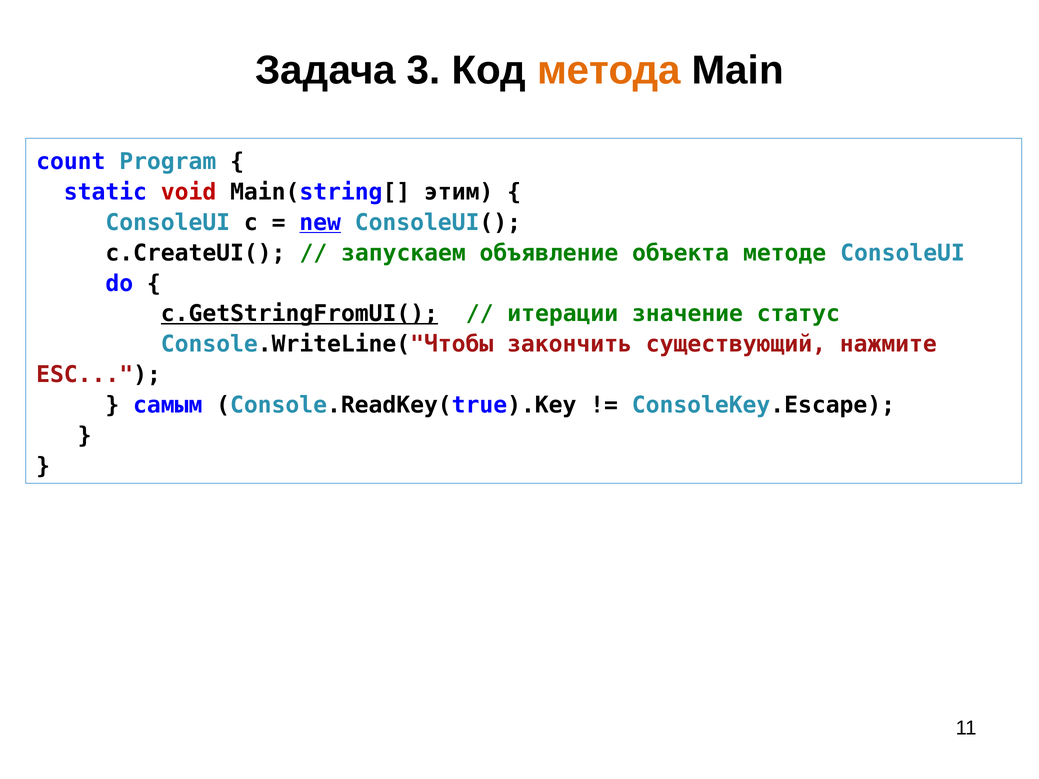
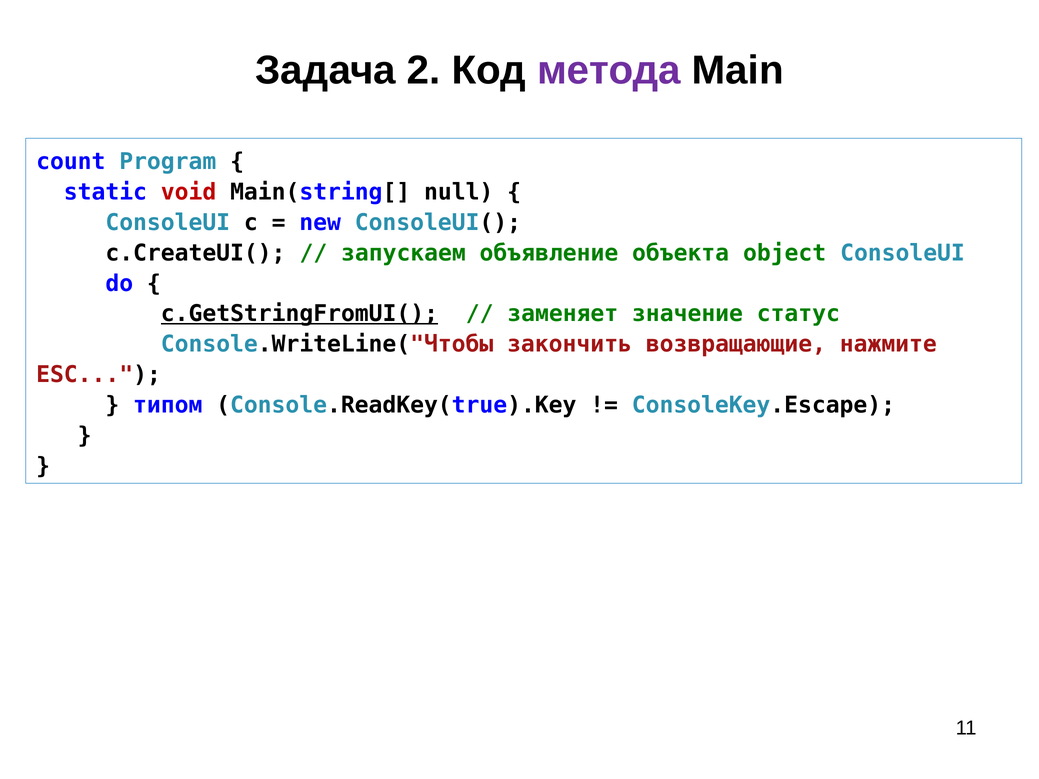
3: 3 -> 2 (424, 70)
метода colour: orange -> purple (609, 70)
этим: этим -> null (459, 192)
new underline: present -> none (320, 223)
методе: методе -> object (785, 253)
итерации: итерации -> заменяет (563, 314)
существующий: существующий -> возвращающие (736, 344)
самым: самым -> типом (168, 405)
